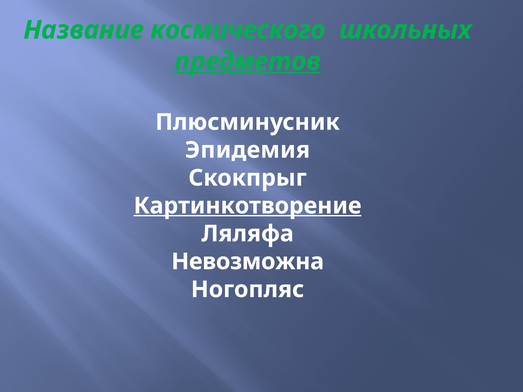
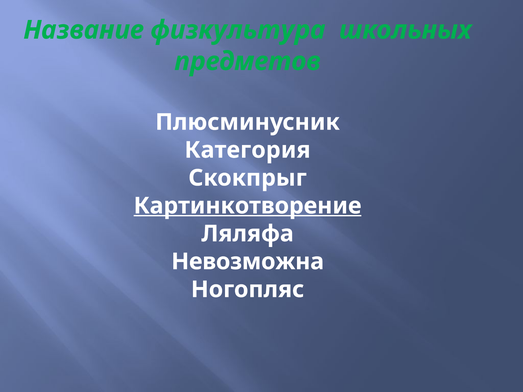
космического: космического -> физкультура (238, 30)
предметов underline: present -> none (248, 61)
Эпидемия: Эпидемия -> Категория (248, 150)
